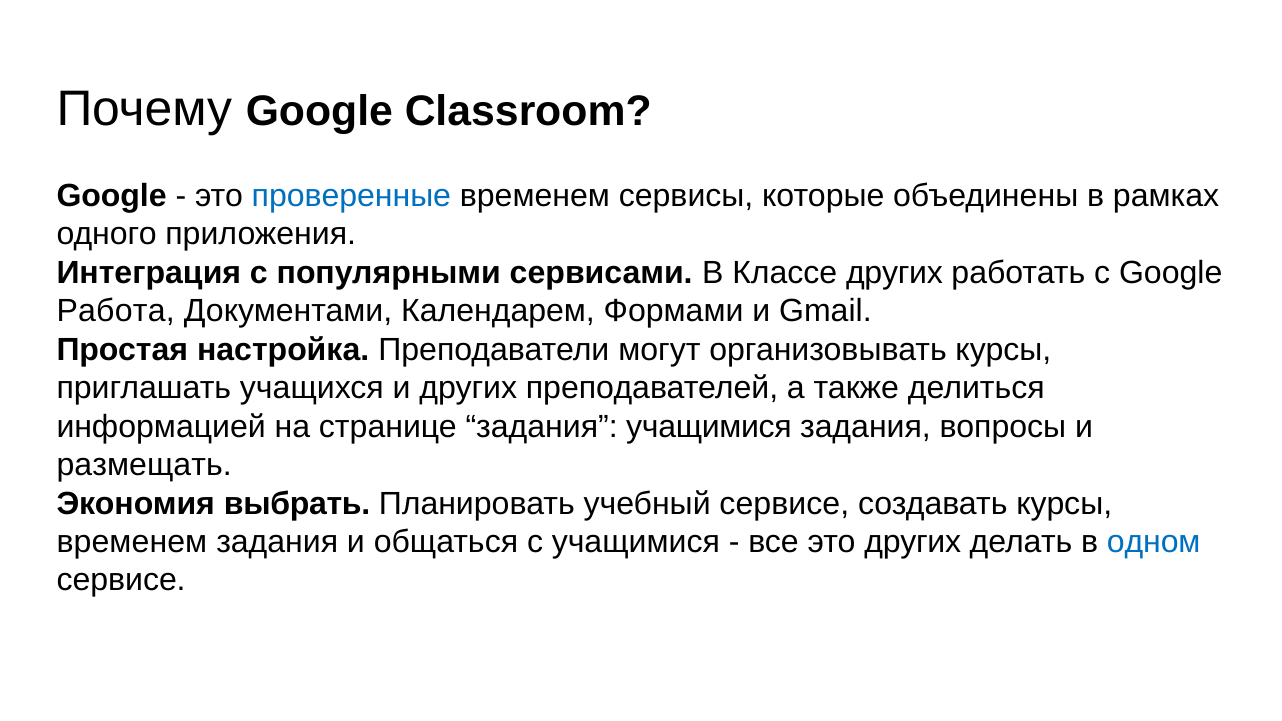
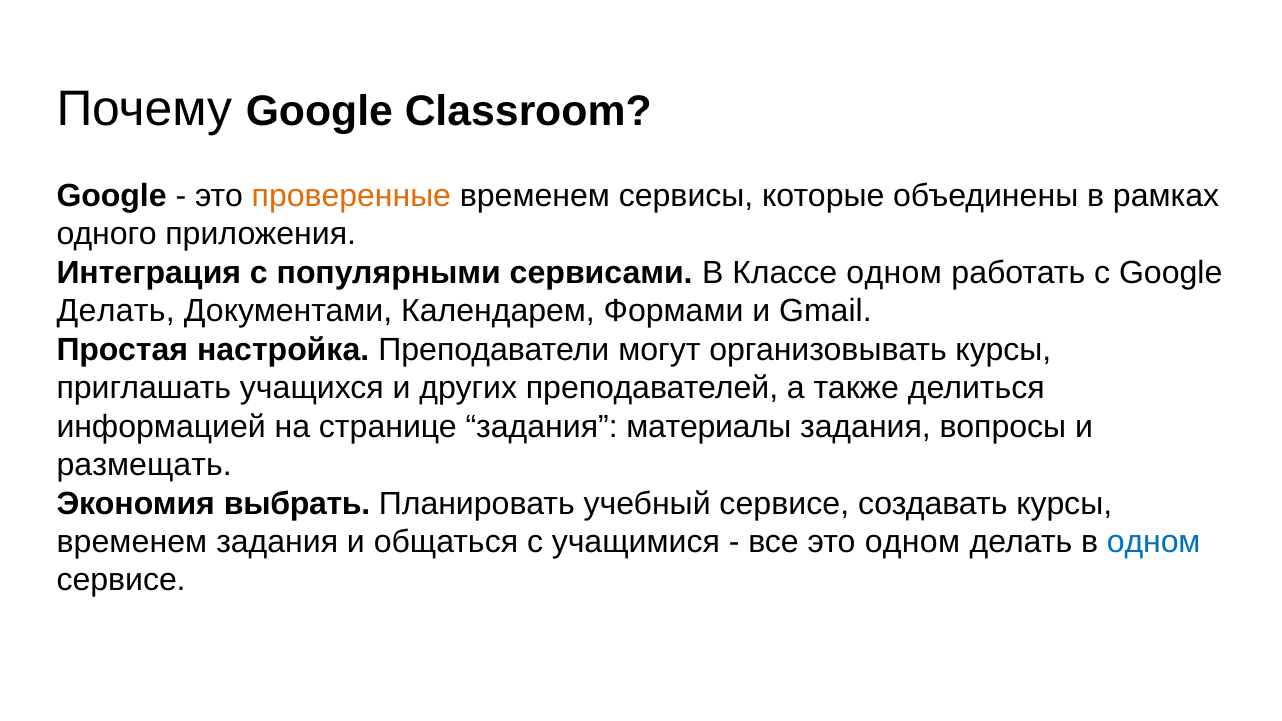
проверенные colour: blue -> orange (351, 196)
Классе других: других -> одном (894, 273)
Работа: Работа -> Делать (116, 311)
задания учащимися: учащимися -> материалы (709, 427)
это других: других -> одном (912, 542)
